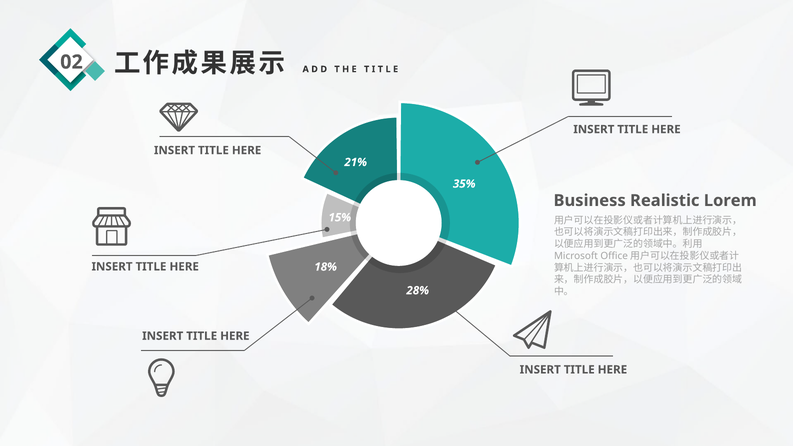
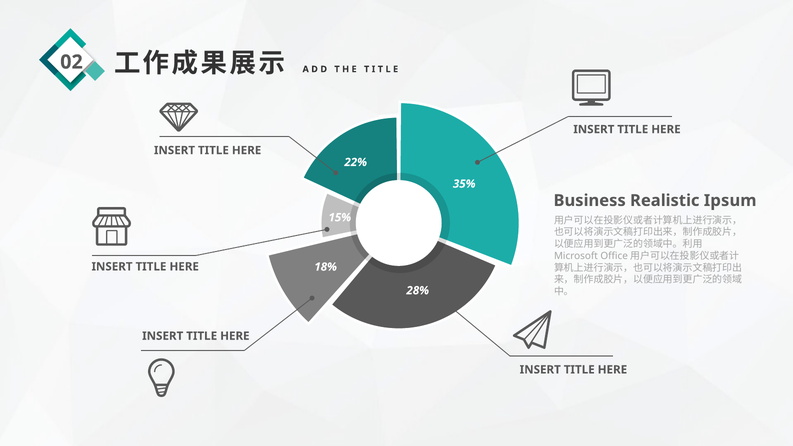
21%: 21% -> 22% (356, 162)
Lorem: Lorem -> Ipsum (730, 201)
